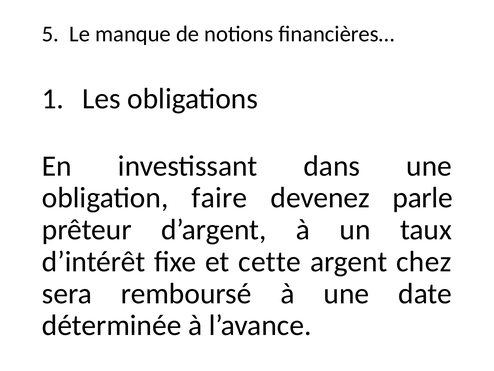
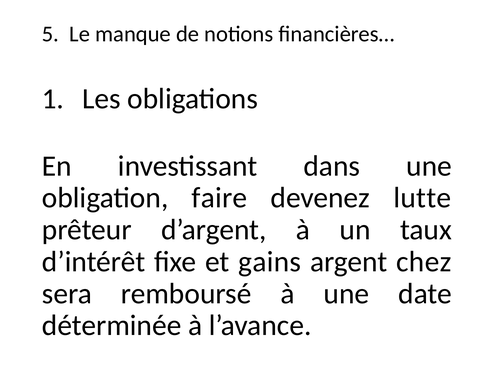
parle: parle -> lutte (422, 198)
cette: cette -> gains (270, 261)
